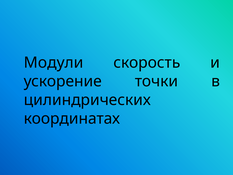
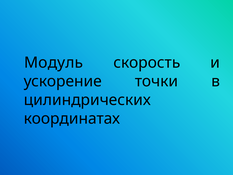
Модули: Модули -> Модуль (54, 63)
